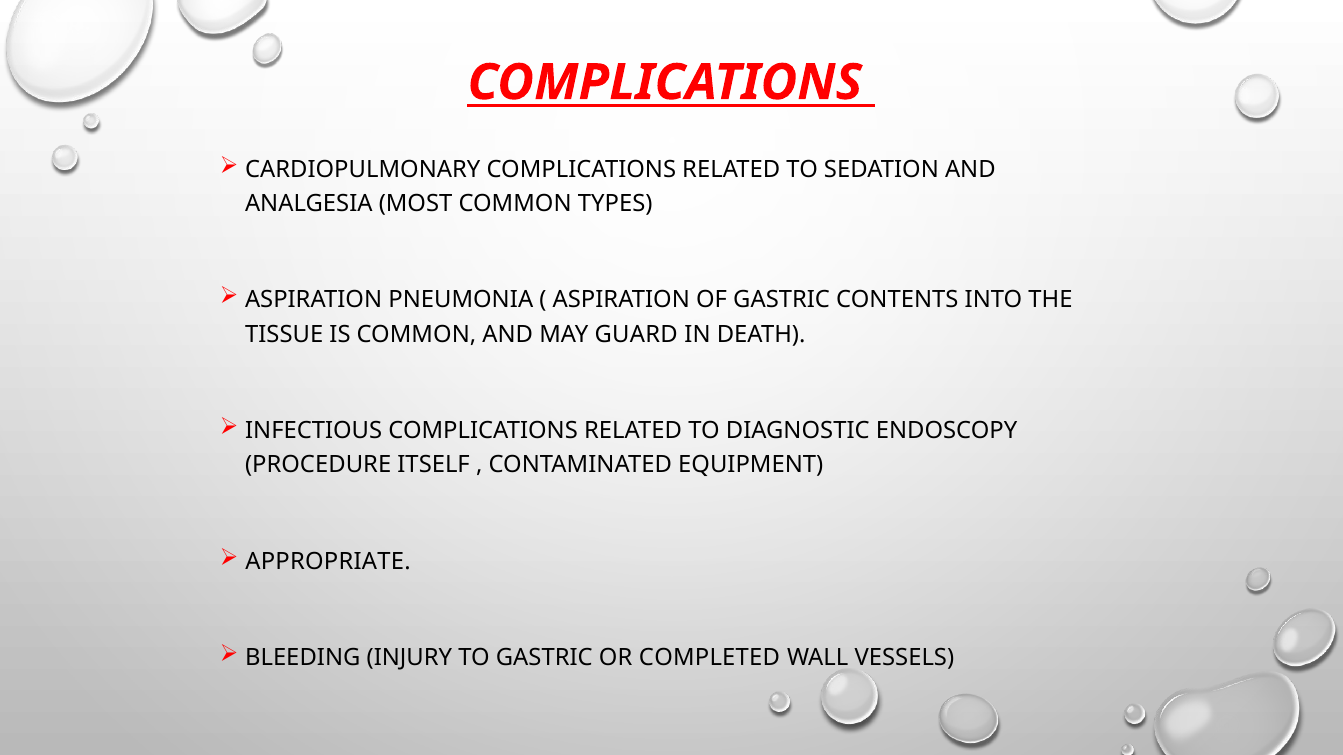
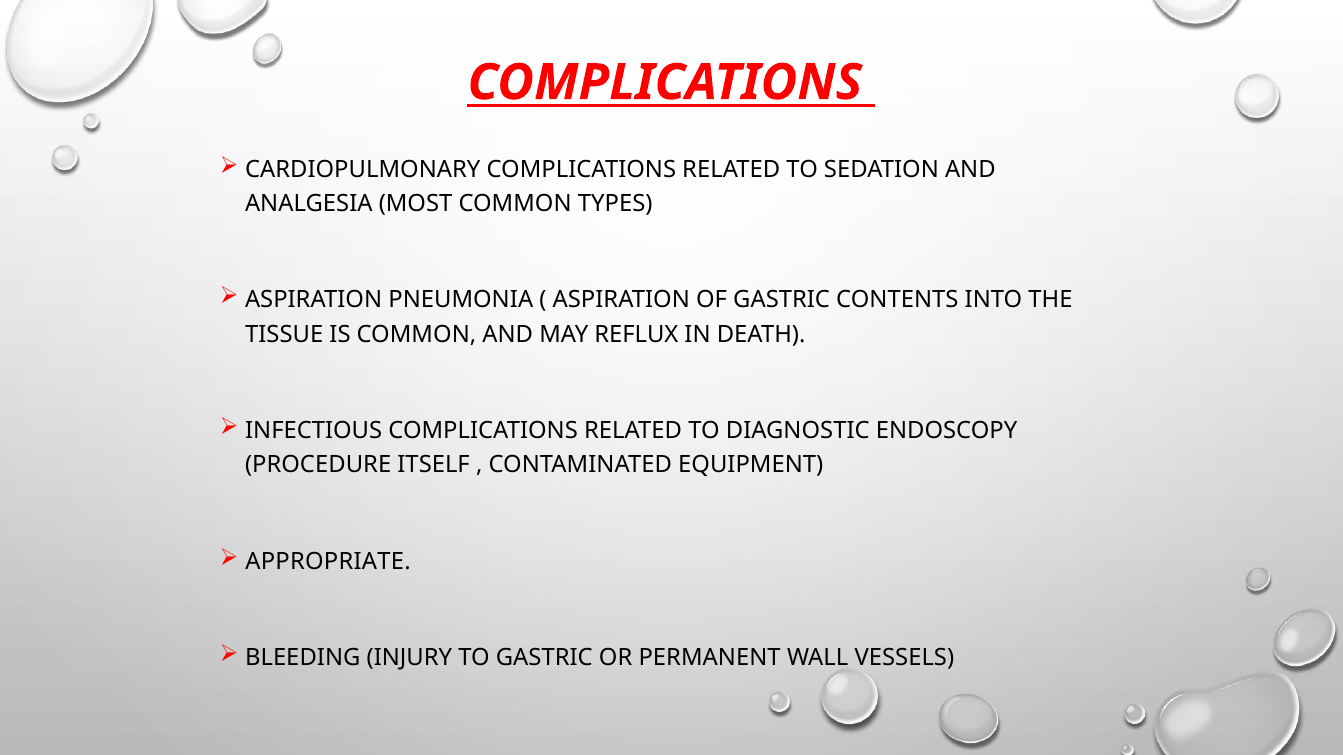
GUARD: GUARD -> REFLUX (636, 334)
COMPLETED: COMPLETED -> PERMANENT (710, 658)
